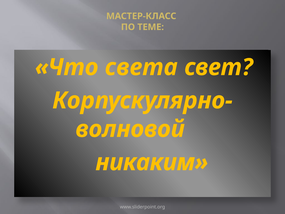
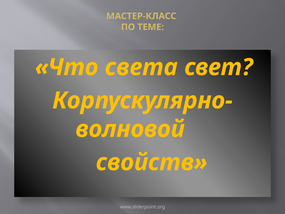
никаким: никаким -> свойств (152, 162)
